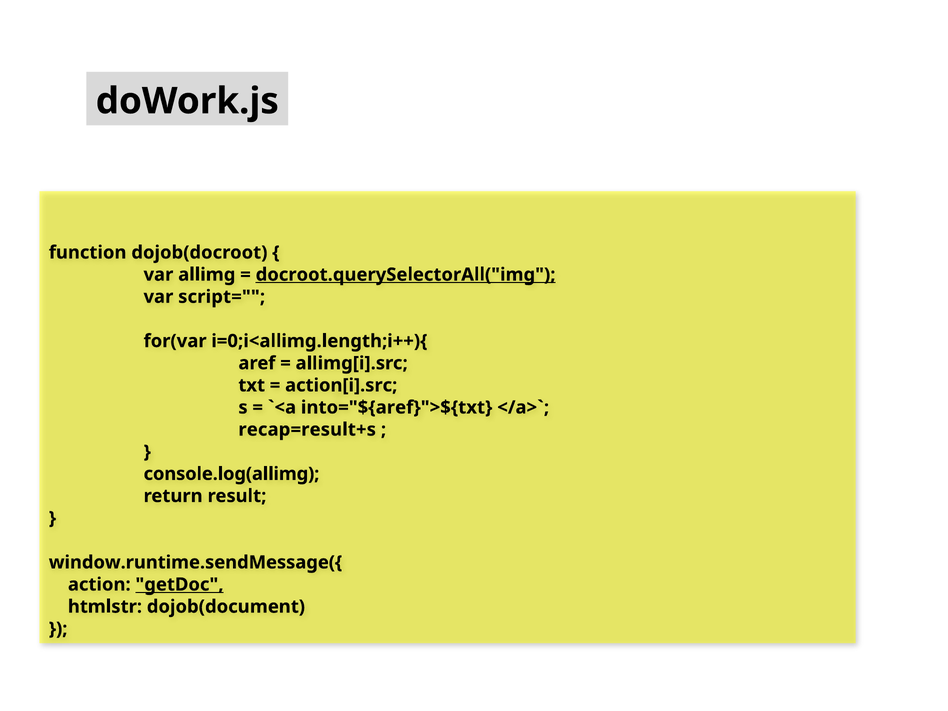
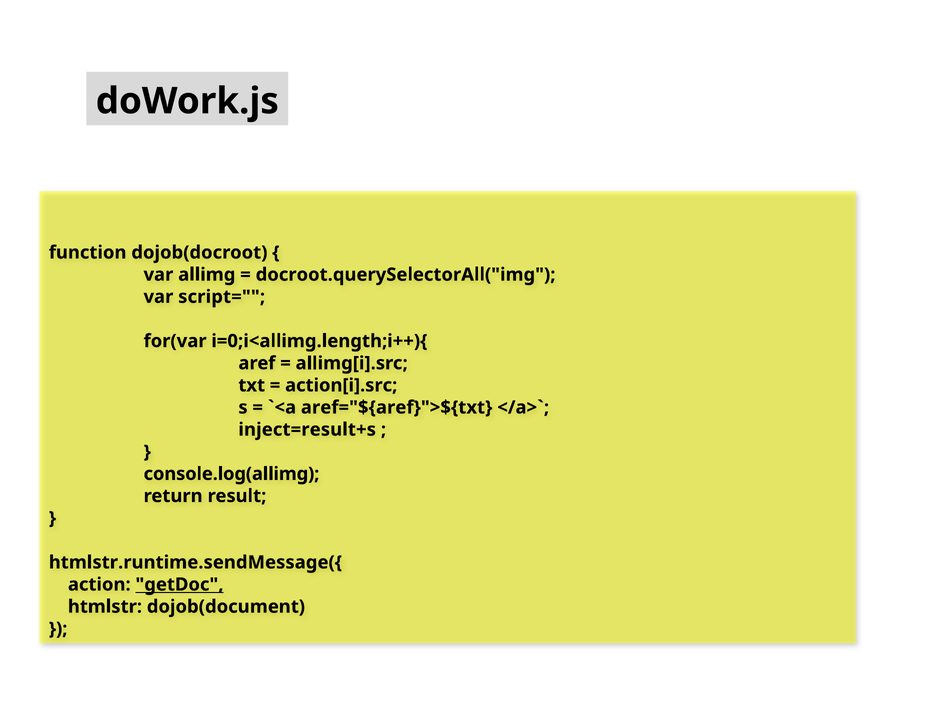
docroot.querySelectorAll("img underline: present -> none (406, 275)
into="${aref}">${txt: into="${aref}">${txt -> aref="${aref}">${txt (397, 407)
recap=result+s: recap=result+s -> inject=result+s (307, 430)
window.runtime.sendMessage({: window.runtime.sendMessage({ -> htmlstr.runtime.sendMessage({ (195, 562)
